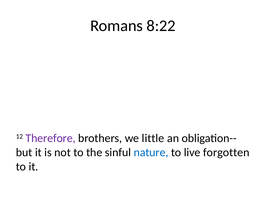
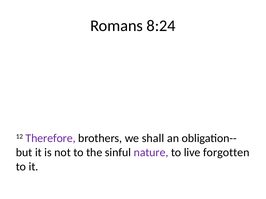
8:22: 8:22 -> 8:24 (161, 26)
little: little -> shall (153, 139)
nature colour: blue -> purple (151, 153)
